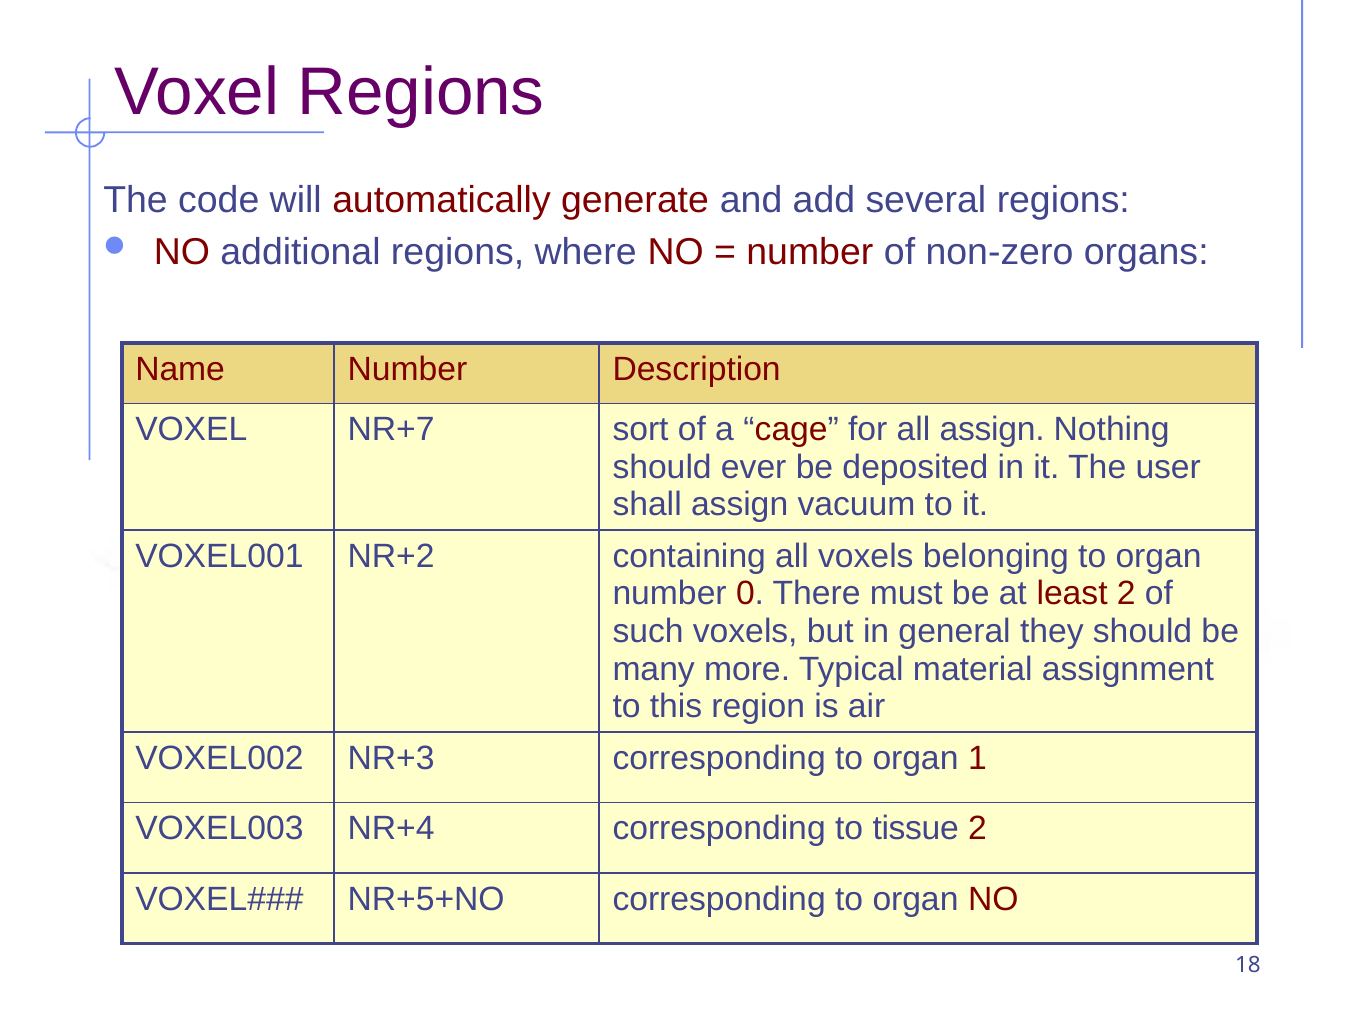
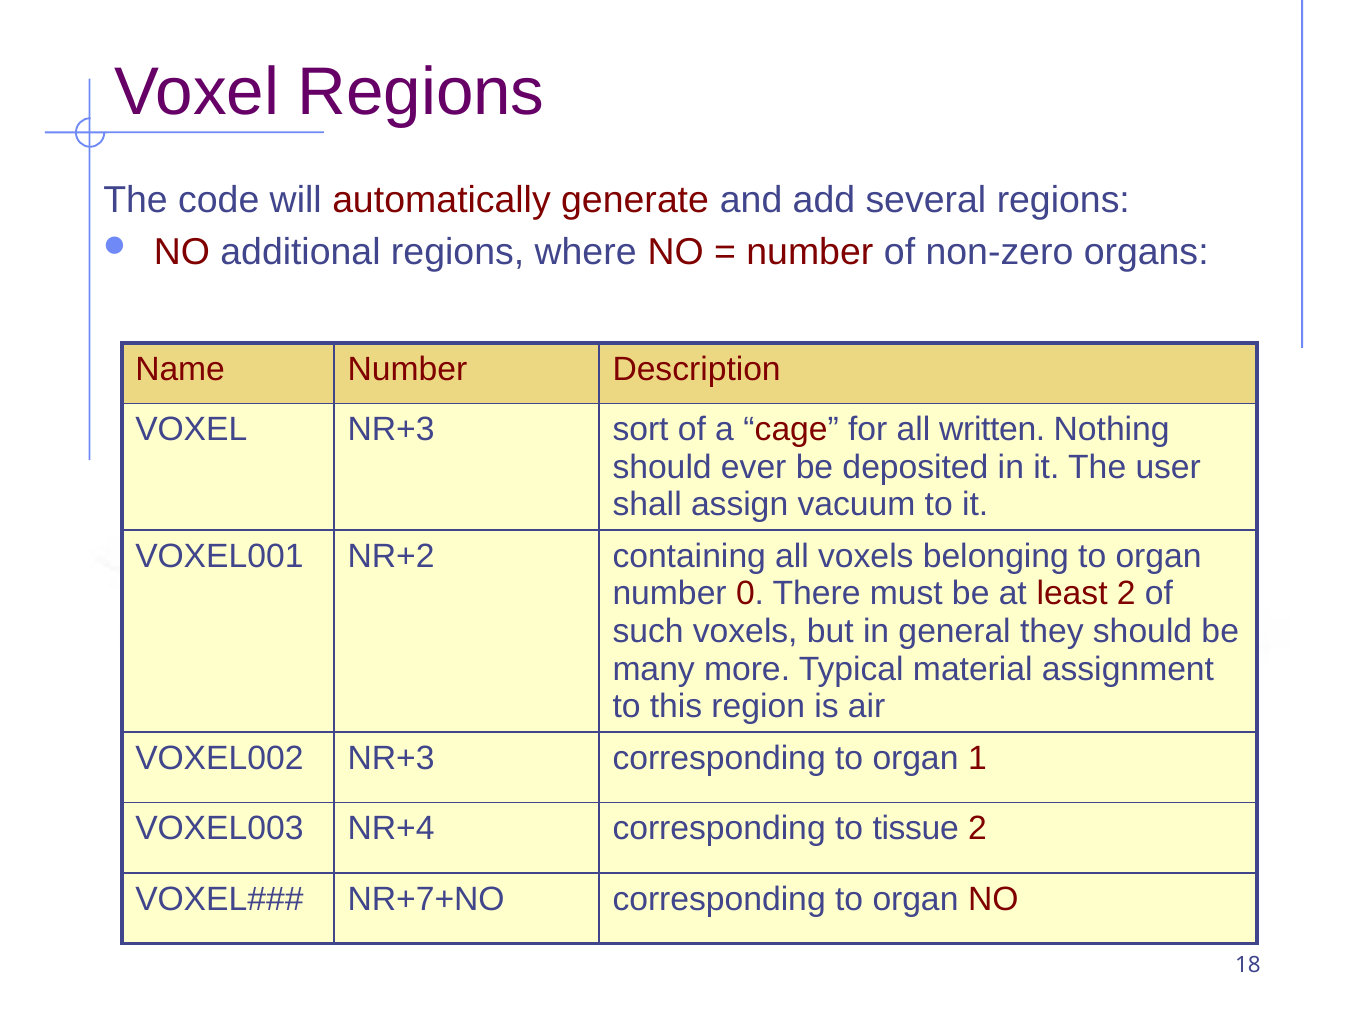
VOXEL NR+7: NR+7 -> NR+3 (391, 430)
all assign: assign -> written (992, 430)
NR+5+NO: NR+5+NO -> NR+7+NO (426, 899)
